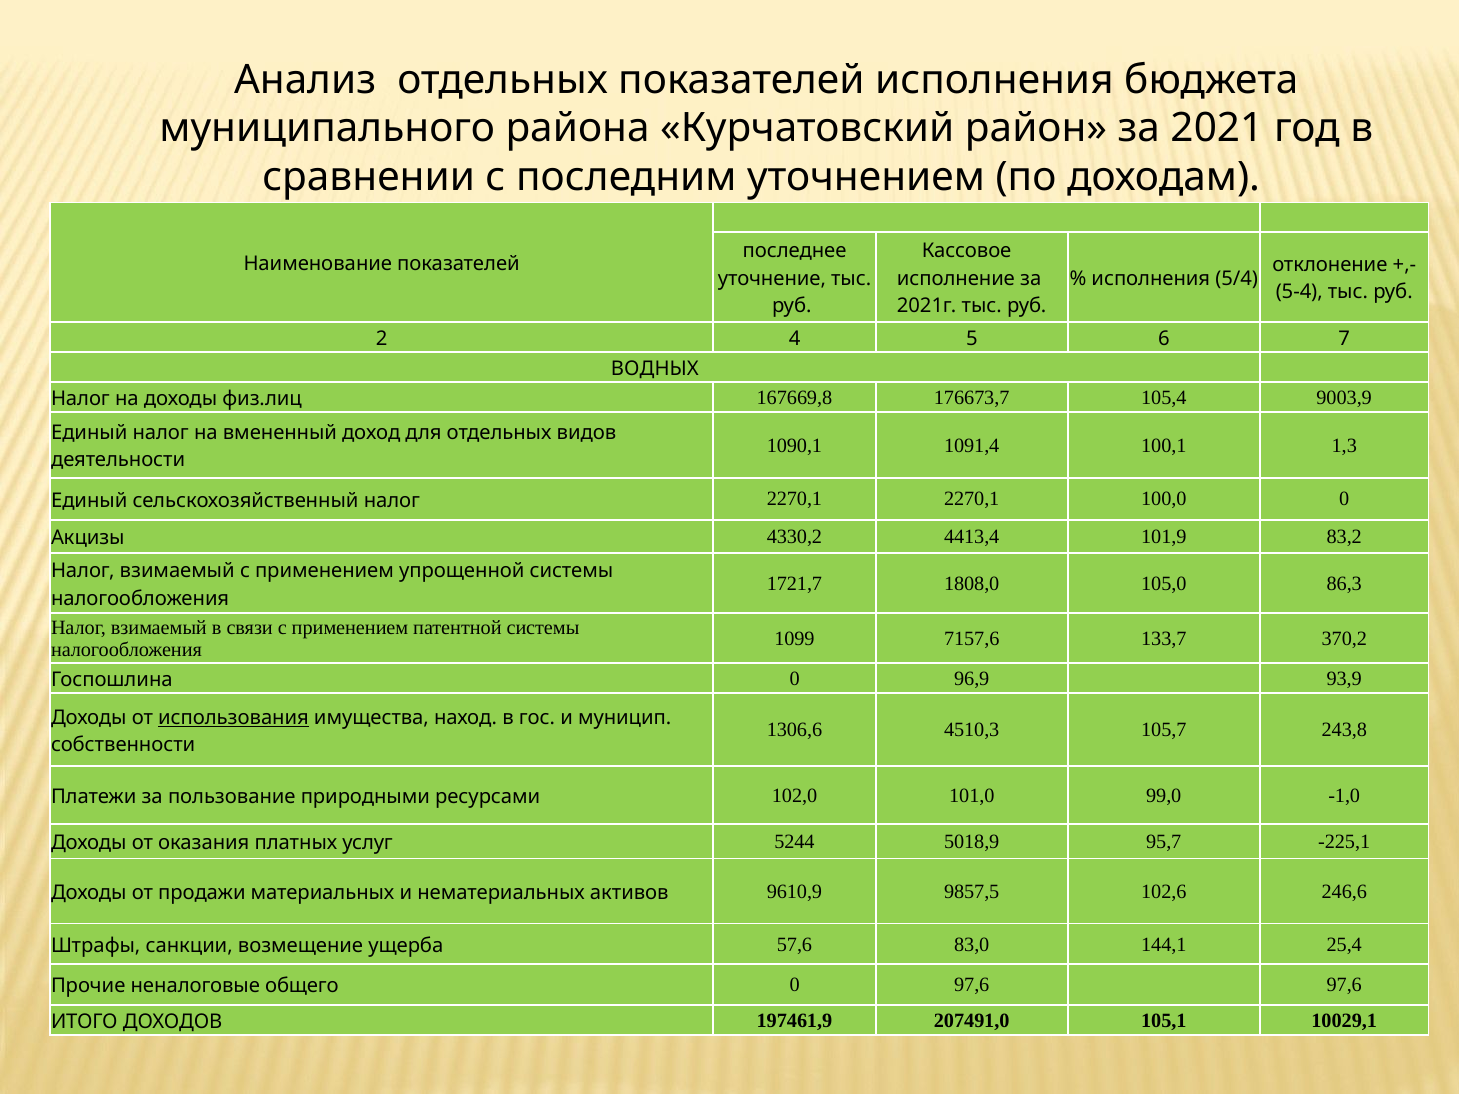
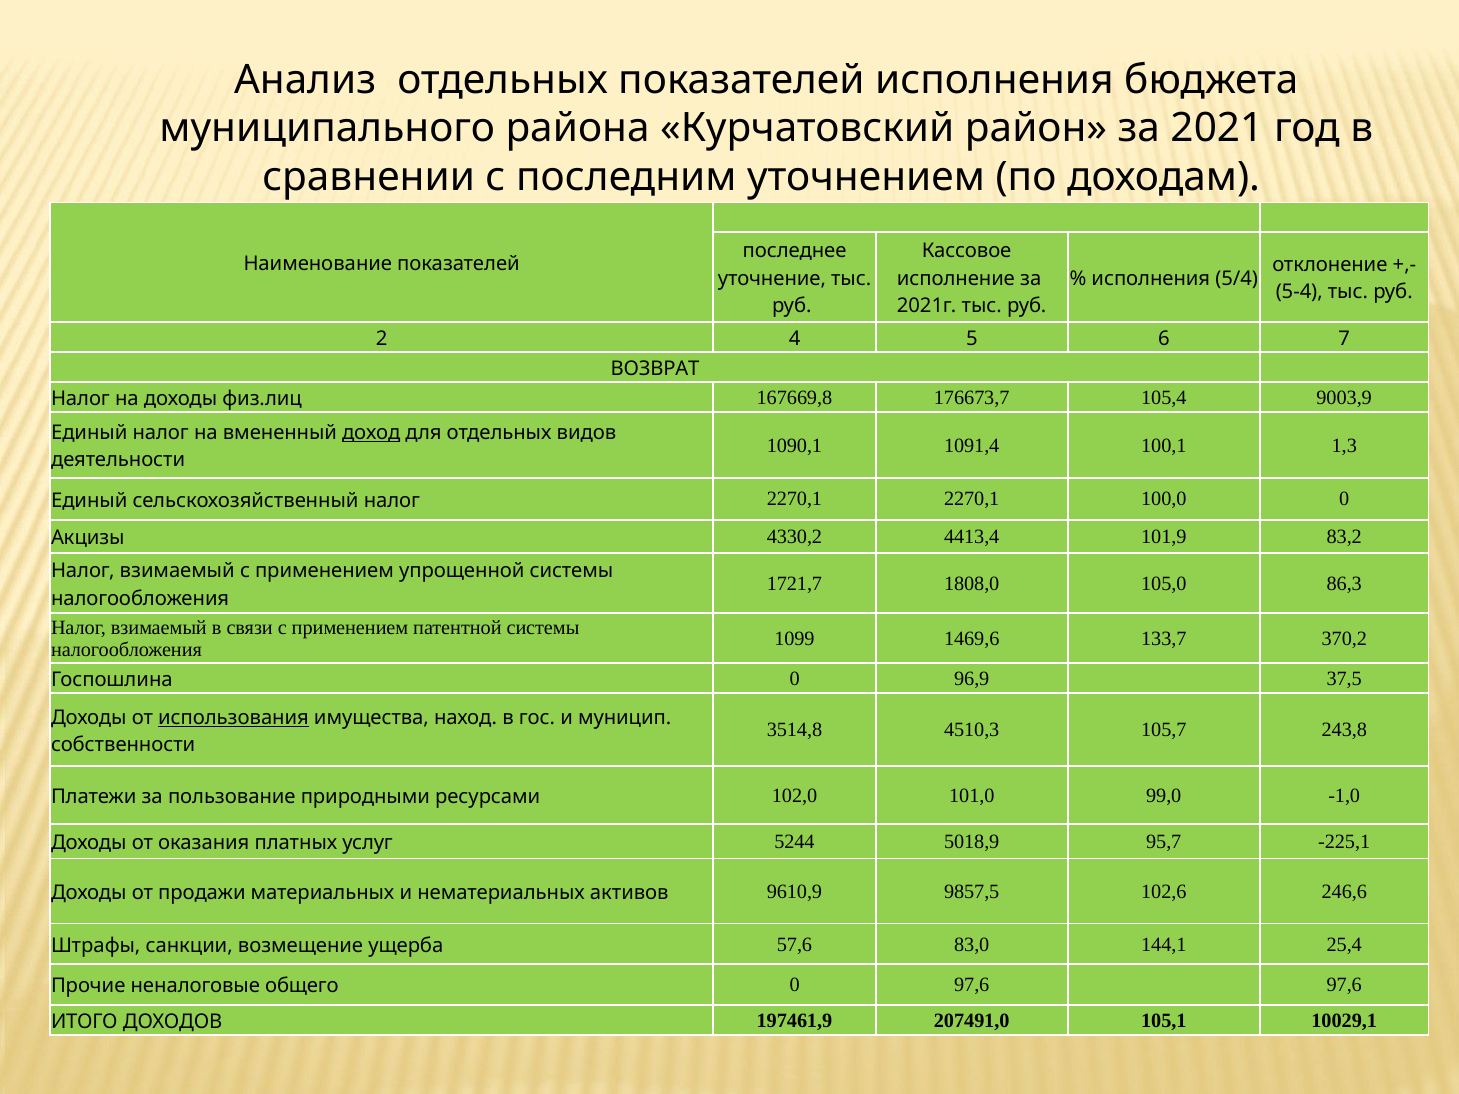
ВОДНЫХ: ВОДНЫХ -> ВОЗВРАТ (655, 369)
доход underline: none -> present (371, 433)
7157,6: 7157,6 -> 1469,6 (972, 639)
93,9: 93,9 -> 37,5 (1344, 679)
1306,6: 1306,6 -> 3514,8 (794, 730)
